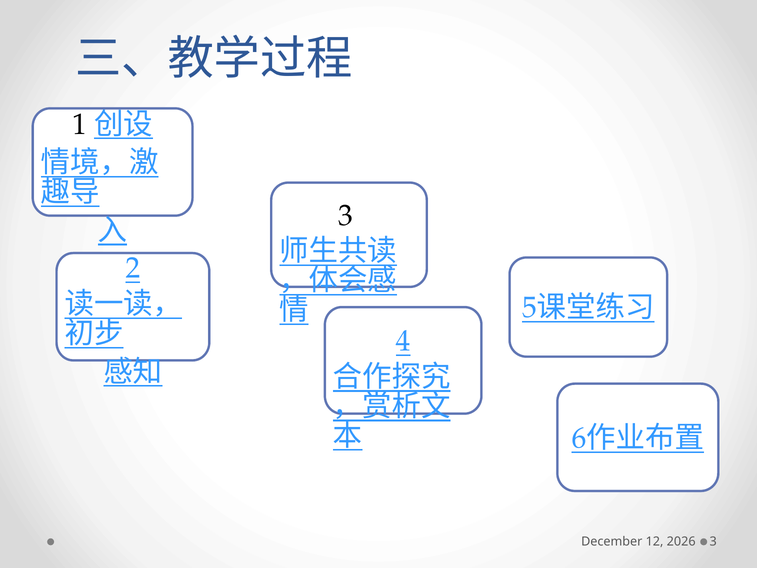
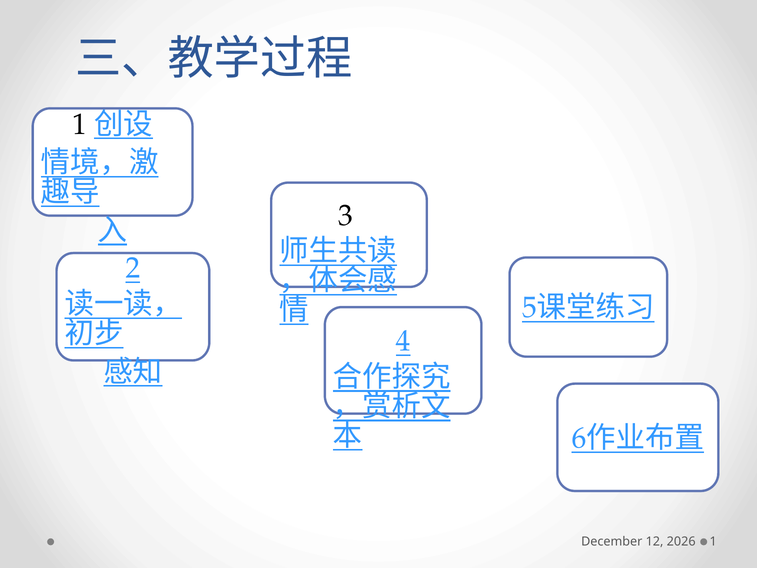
3: 3 -> 1 (713, 541)
